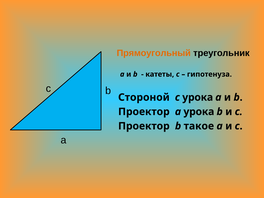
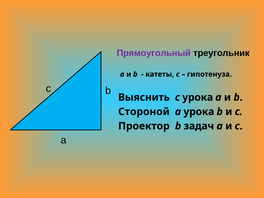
Прямоугольный colour: orange -> purple (154, 53)
Стороной: Стороной -> Выяснить (144, 97)
Проектор: Проектор -> Стороной (144, 112)
такое: такое -> задач (199, 126)
